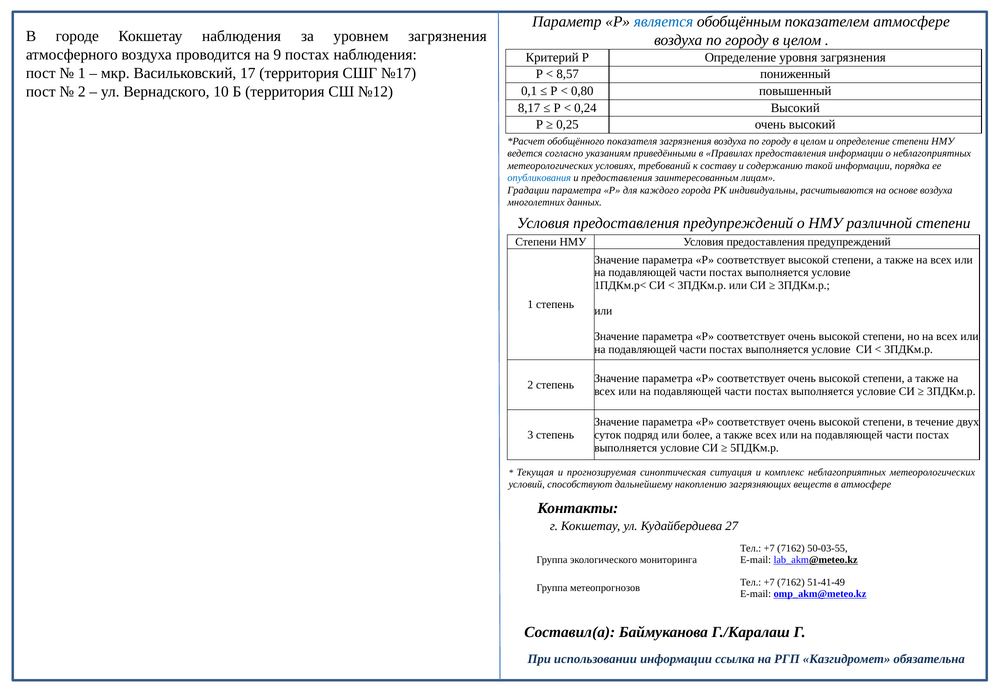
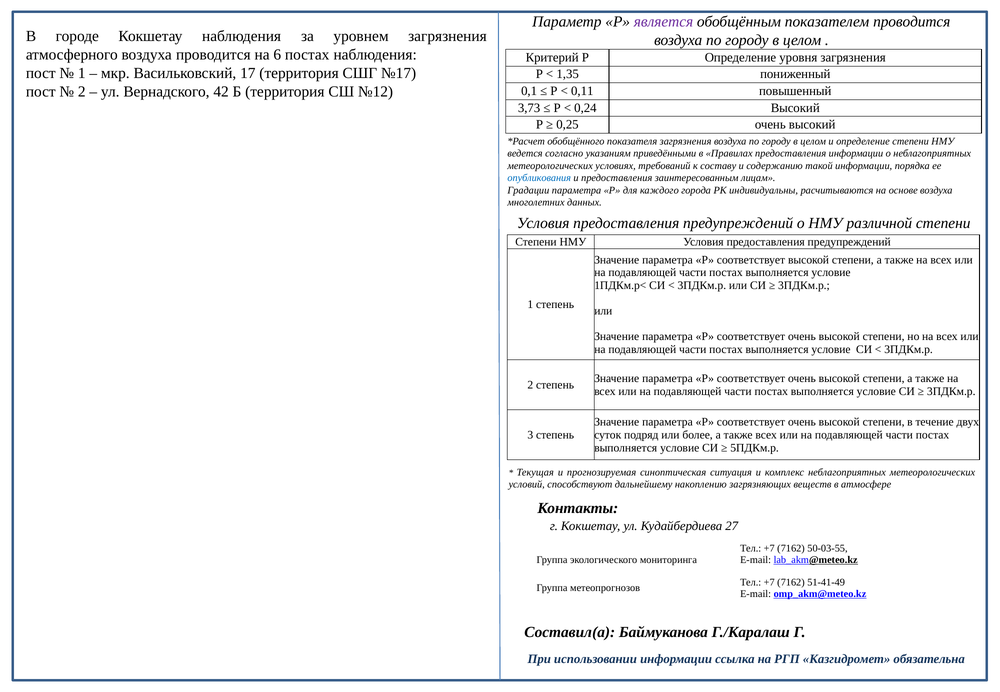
является colour: blue -> purple (664, 21)
показателем атмосфере: атмосфере -> проводится (912, 21)
9: 9 -> 6 (277, 55)
8,57: 8,57 -> 1,35 (568, 74)
10: 10 -> 42 (221, 92)
0,80: 0,80 -> 0,11 (582, 91)
8,17: 8,17 -> 3,73 (529, 108)
